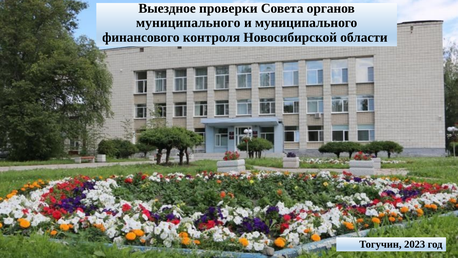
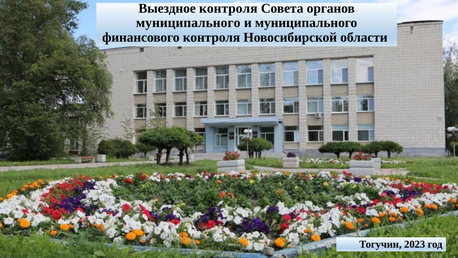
Выездное проверки: проверки -> контроля (228, 8)
